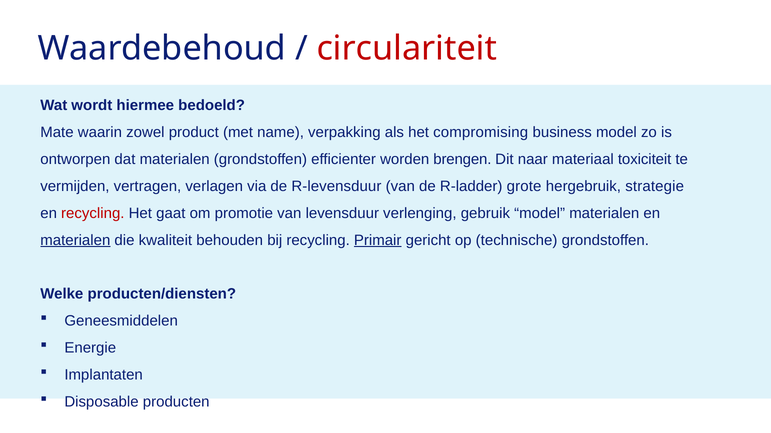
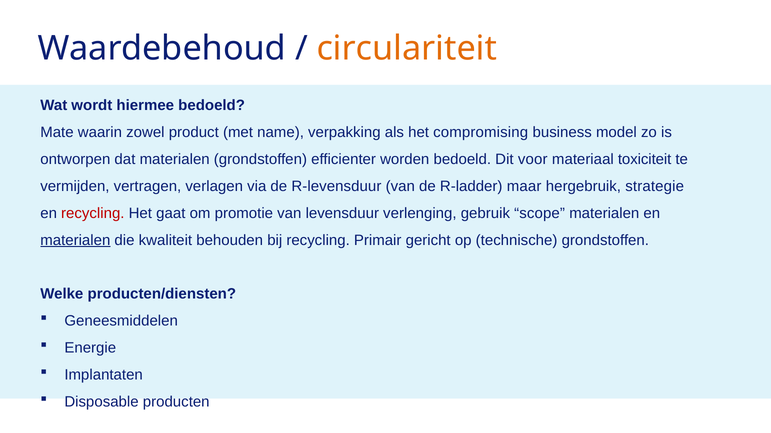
circulariteit colour: red -> orange (407, 48)
worden brengen: brengen -> bedoeld (462, 160)
naar: naar -> voor (533, 160)
grote: grote -> maar (524, 186)
gebruik model: model -> scope (540, 213)
Primair underline: present -> none (378, 240)
